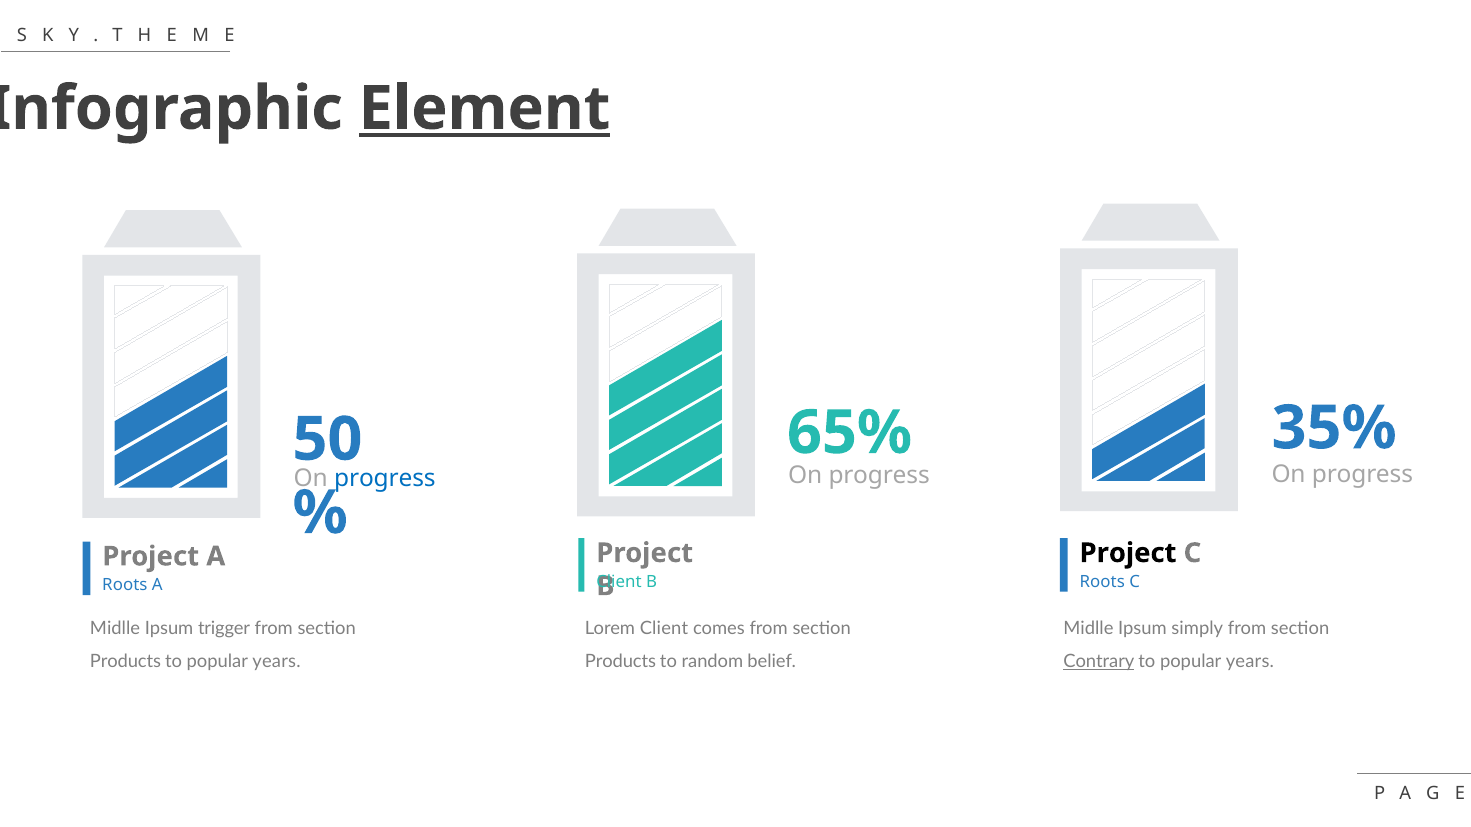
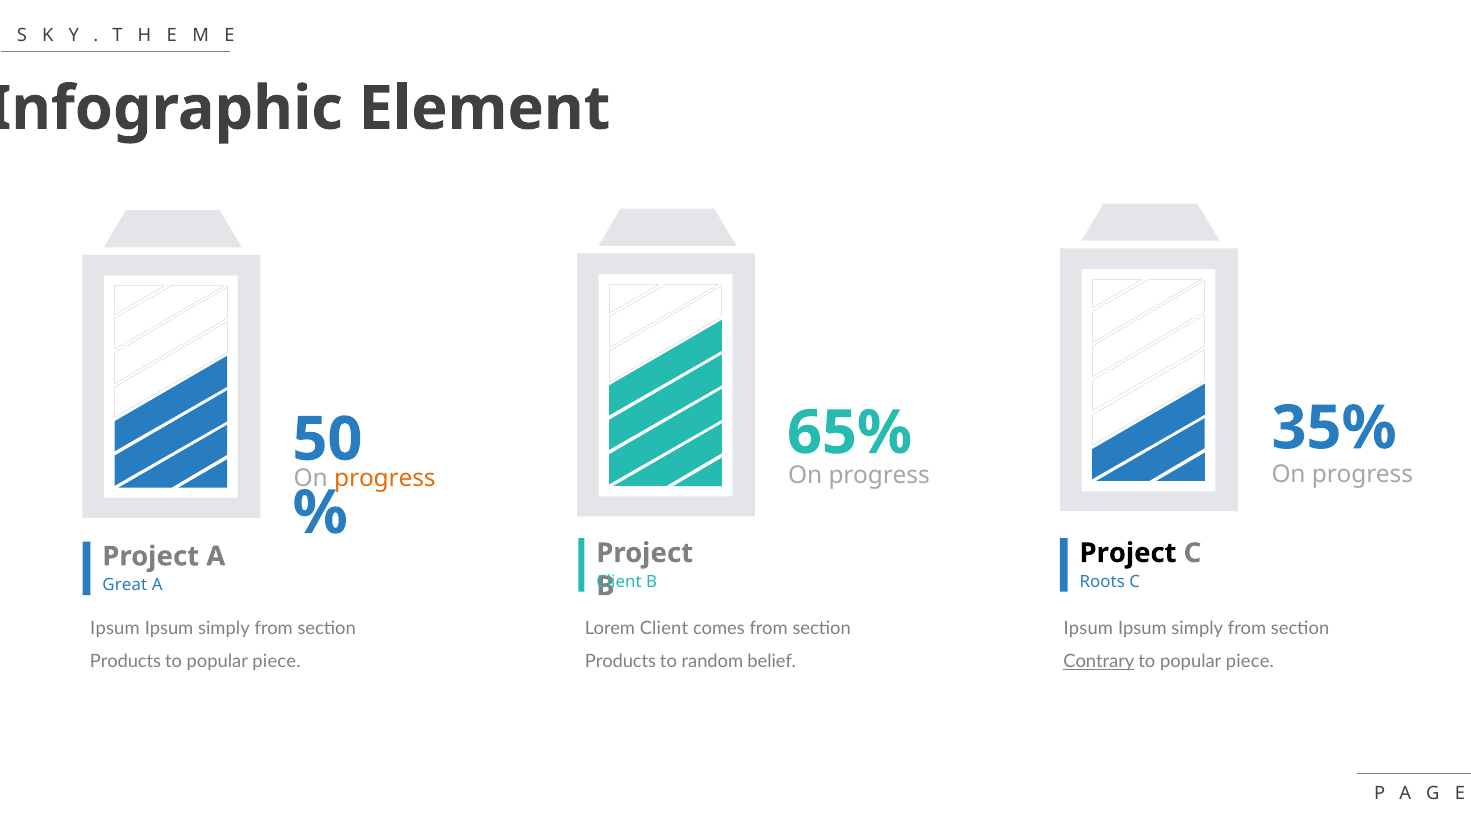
Element underline: present -> none (484, 109)
progress colour: blue -> orange (385, 478)
Roots: Roots -> Great (125, 585)
Midlle: Midlle -> Ipsum (115, 629)
trigger: trigger -> simply (224, 629)
Midlle: Midlle -> Ipsum (1088, 629)
years: years -> piece (277, 662)
years: years -> piece (1250, 662)
